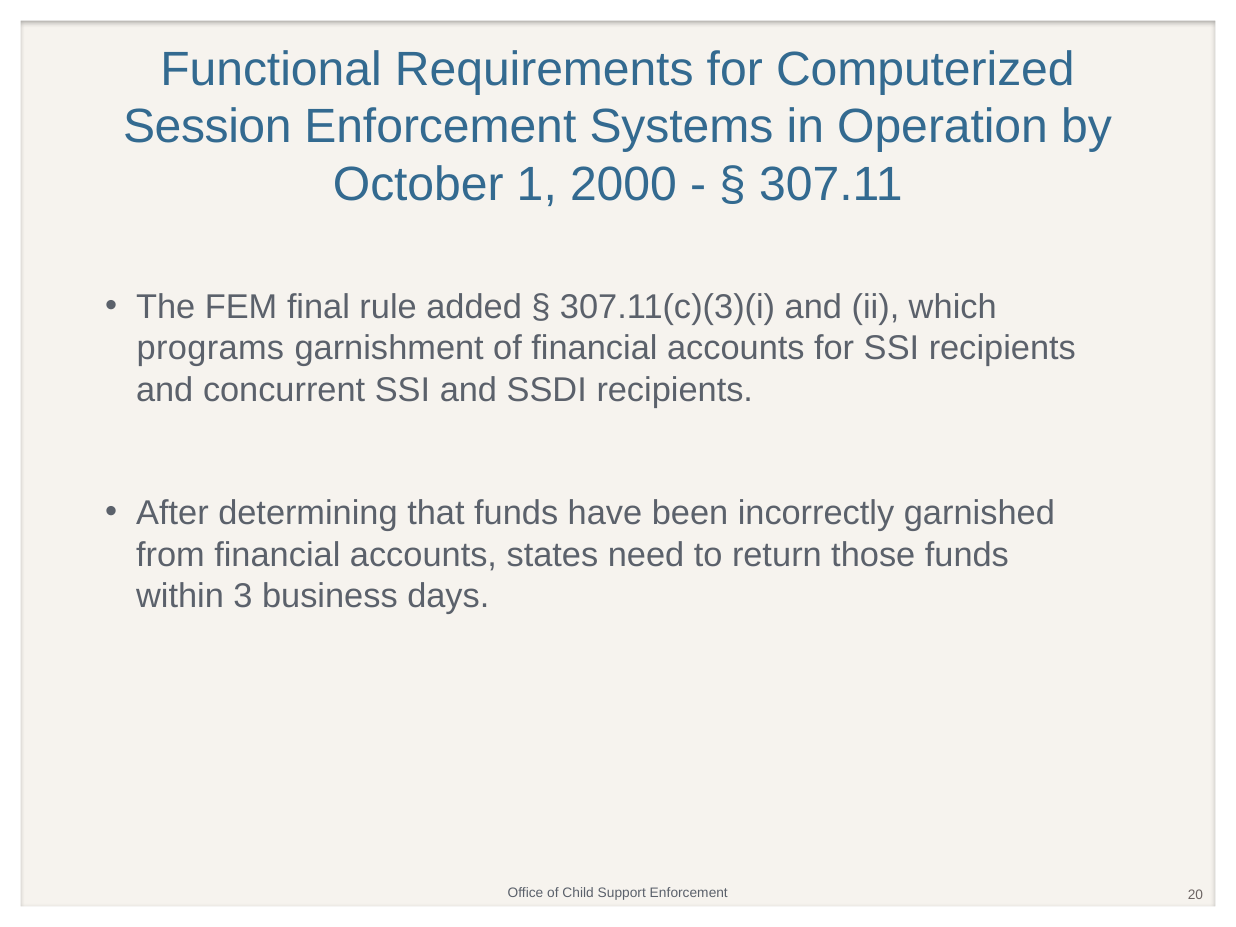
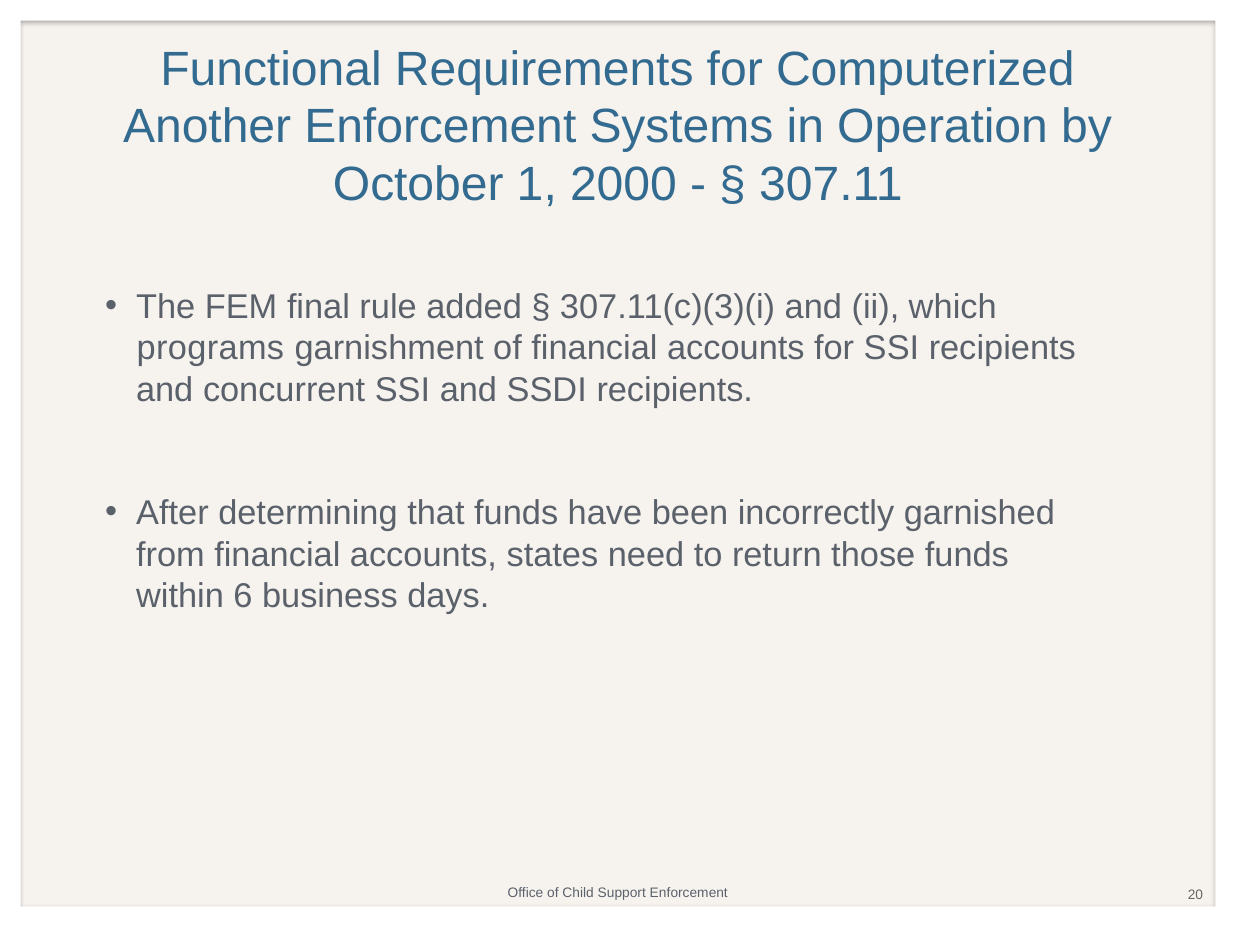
Session: Session -> Another (207, 127)
3: 3 -> 6 (243, 596)
